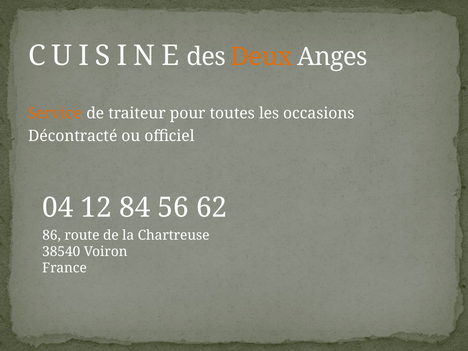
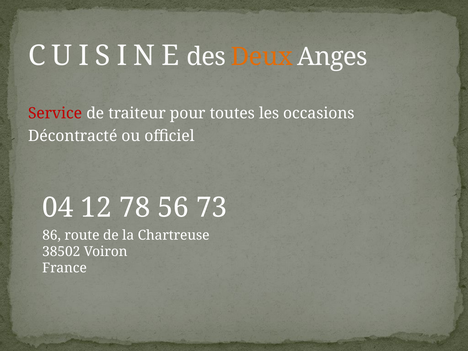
Service colour: orange -> red (55, 113)
84: 84 -> 78 (135, 208)
62: 62 -> 73 (212, 208)
38540: 38540 -> 38502 (61, 252)
